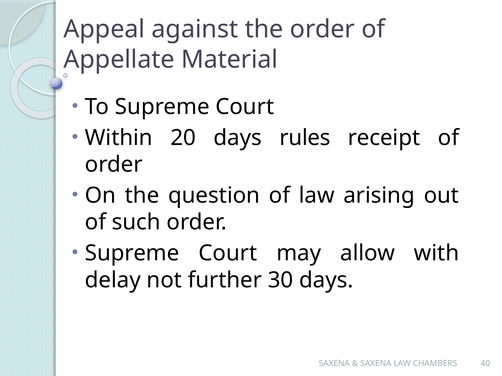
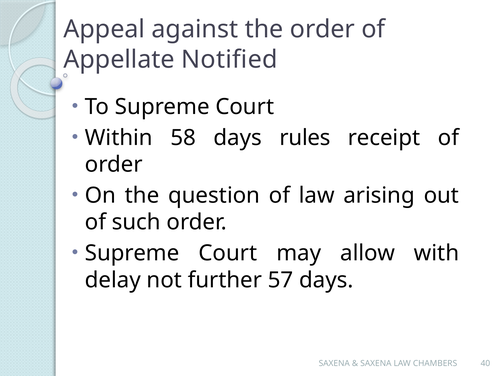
Material: Material -> Notified (229, 60)
20: 20 -> 58 (183, 138)
30: 30 -> 57 (281, 280)
